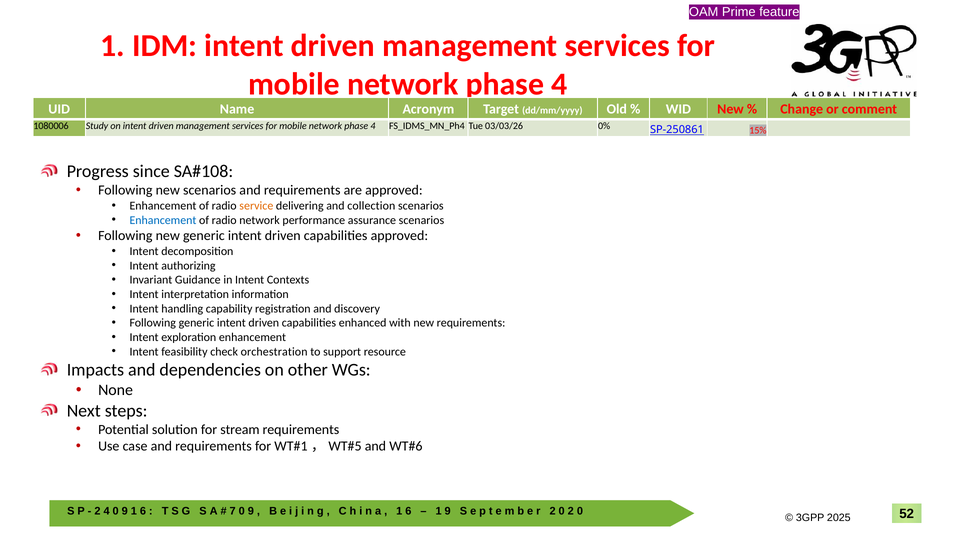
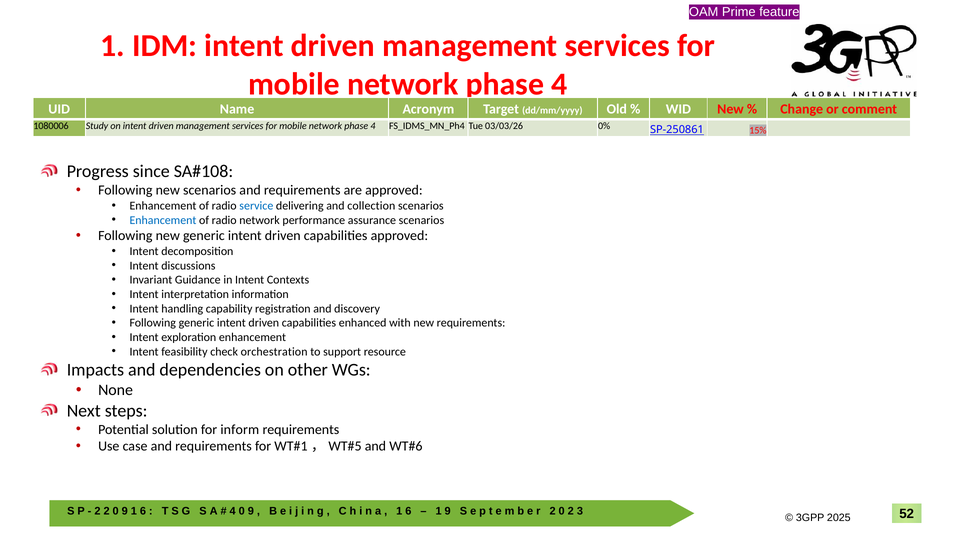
service colour: orange -> blue (256, 206)
authorizing: authorizing -> discussions (188, 265)
stream: stream -> inform (240, 429)
4: 4 -> 2 (107, 511)
7: 7 -> 4 (233, 511)
0: 0 -> 3 (580, 511)
